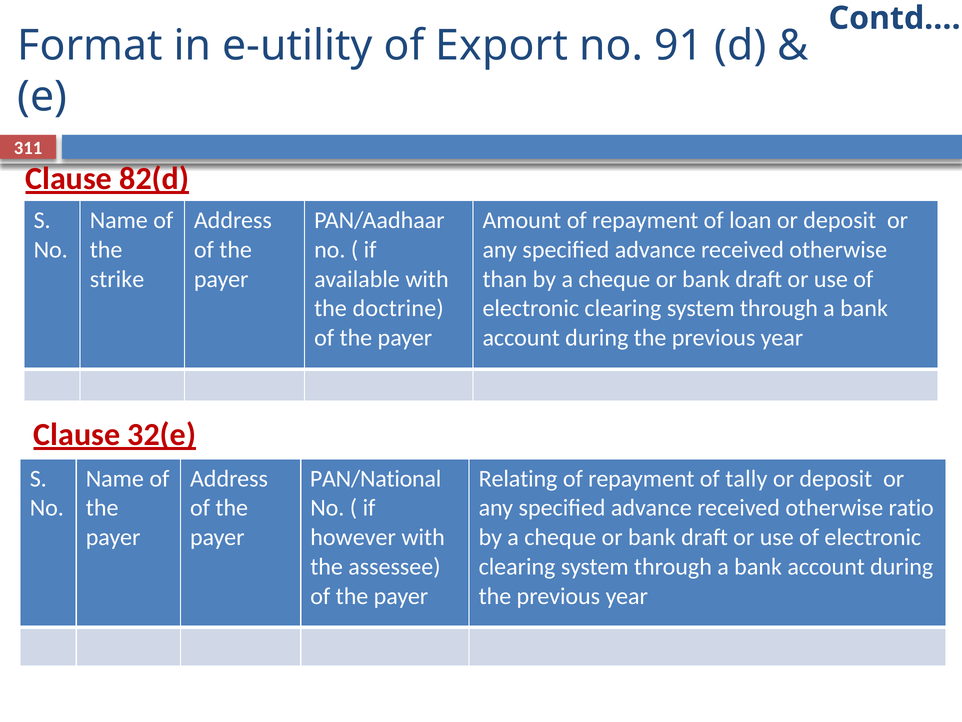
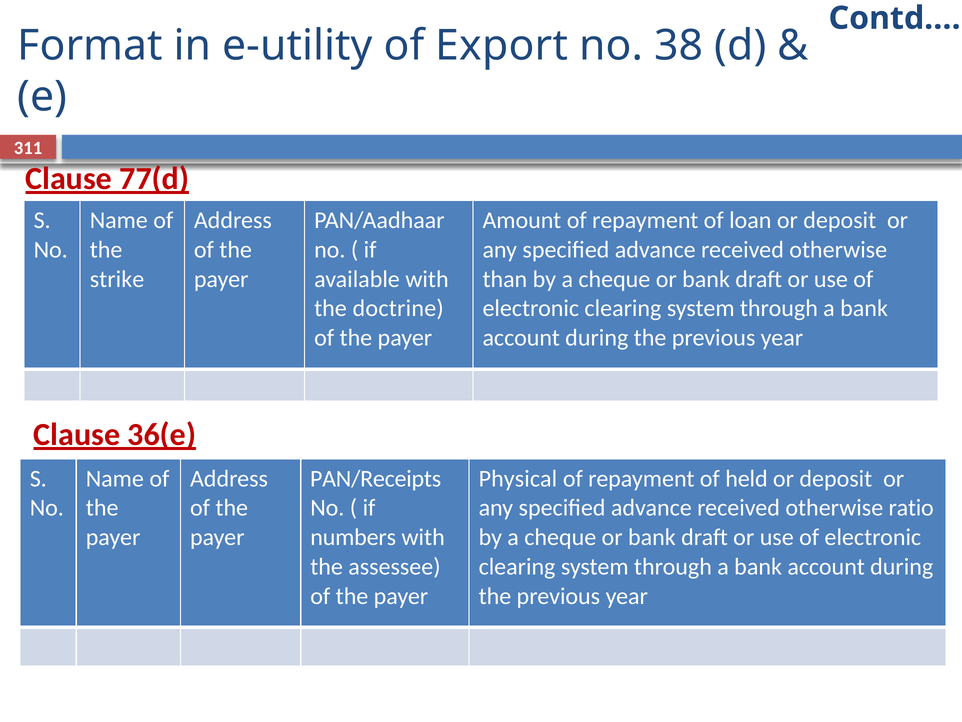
91: 91 -> 38 (679, 45)
82(d: 82(d -> 77(d (154, 179)
32(e: 32(e -> 36(e (162, 435)
PAN/National: PAN/National -> PAN/Receipts (376, 478)
Relating: Relating -> Physical (518, 478)
tally: tally -> held (746, 478)
however: however -> numbers (353, 537)
